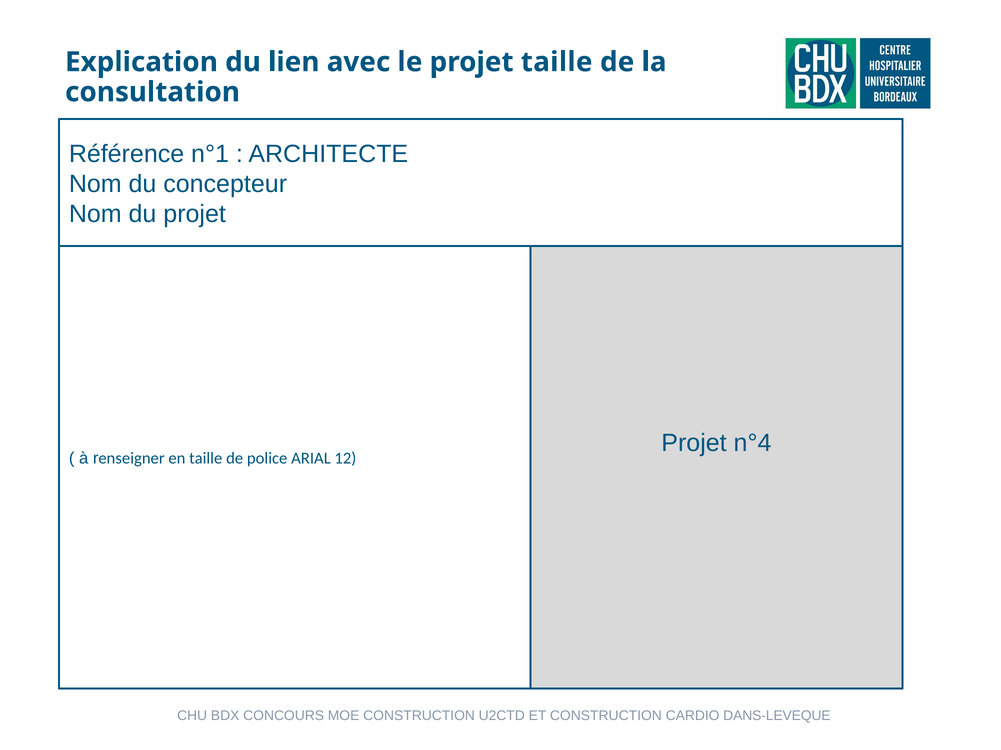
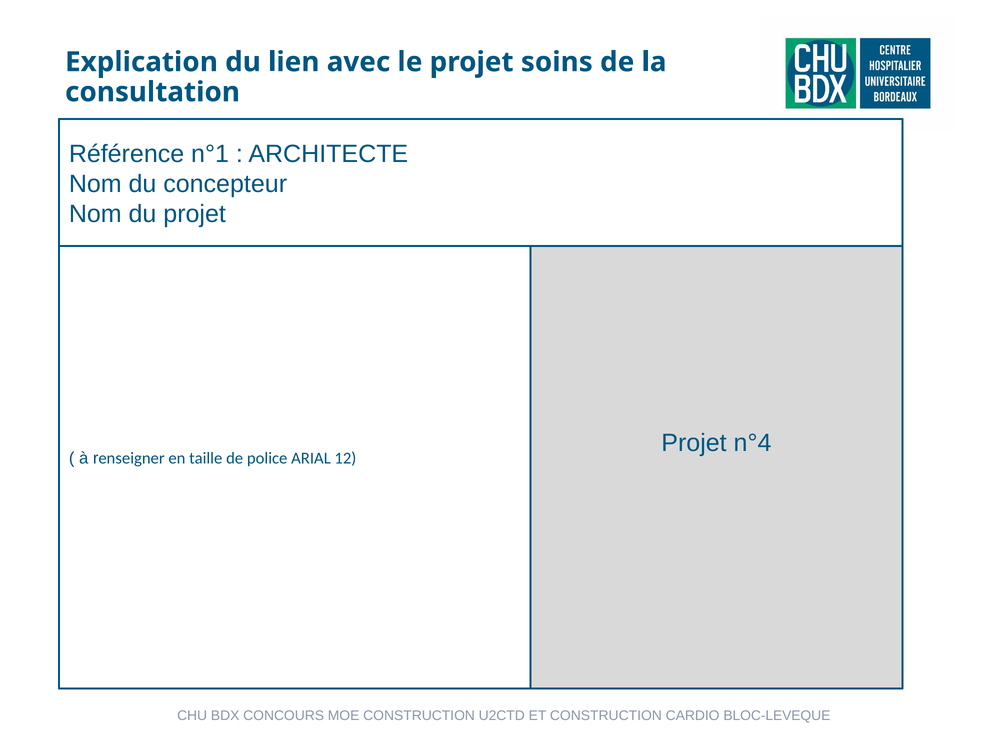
projet taille: taille -> soins (557, 62)
DANS-LEVEQUE: DANS-LEVEQUE -> BLOC-LEVEQUE (777, 716)
